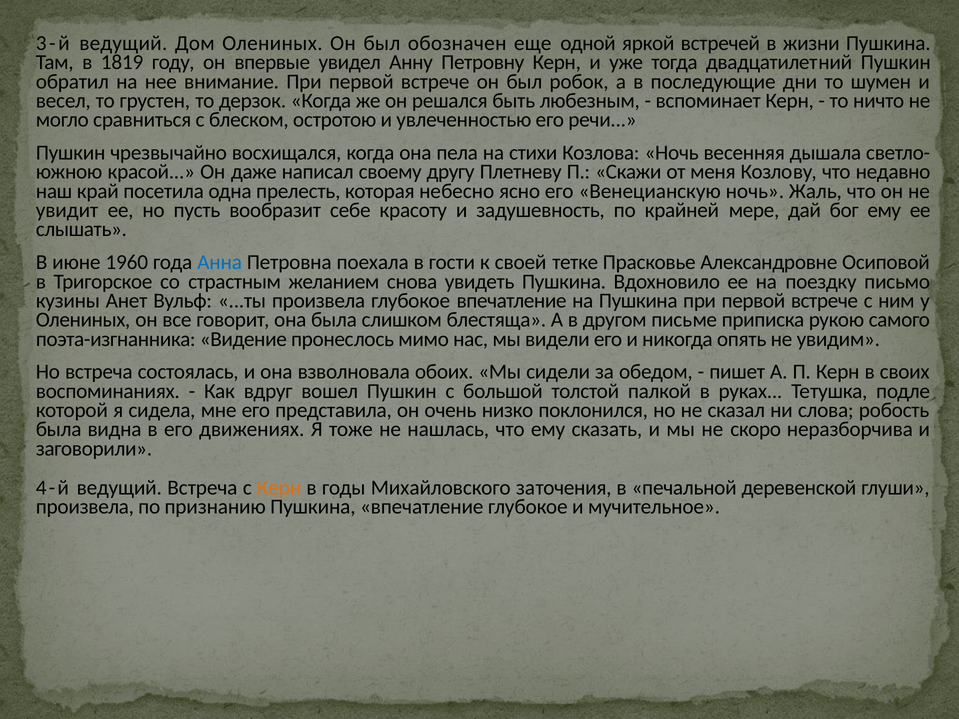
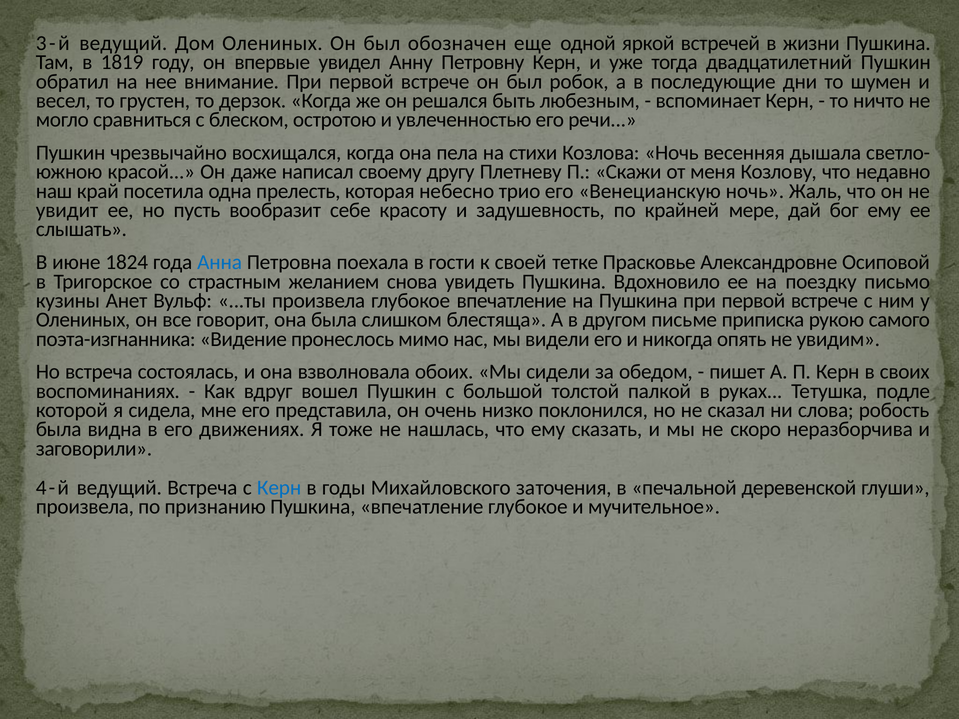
ясно: ясно -> трио (520, 191)
1960: 1960 -> 1824 (127, 262)
Керн colour: orange -> blue (279, 488)
